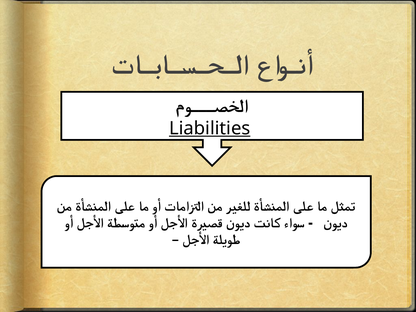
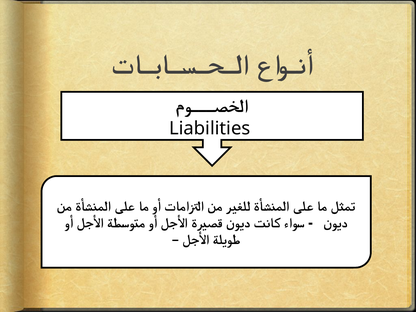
Liabilities underline: present -> none (210, 128)
